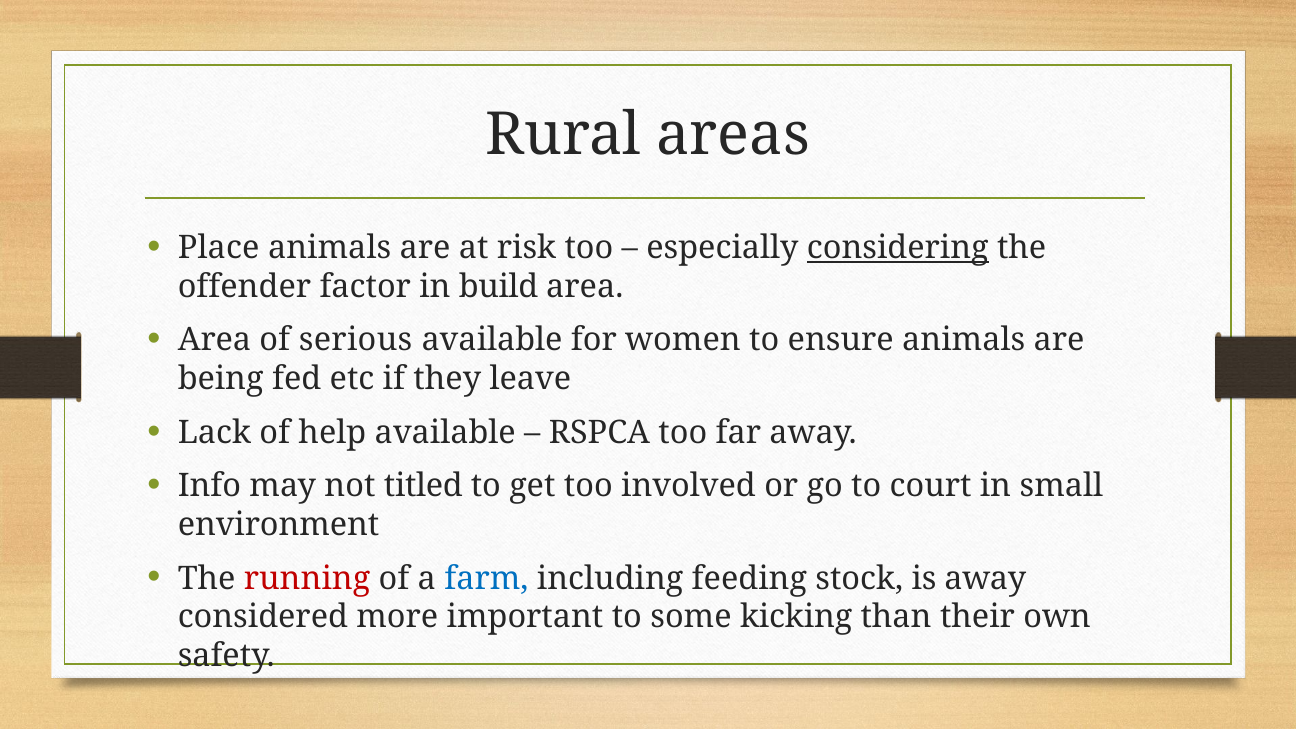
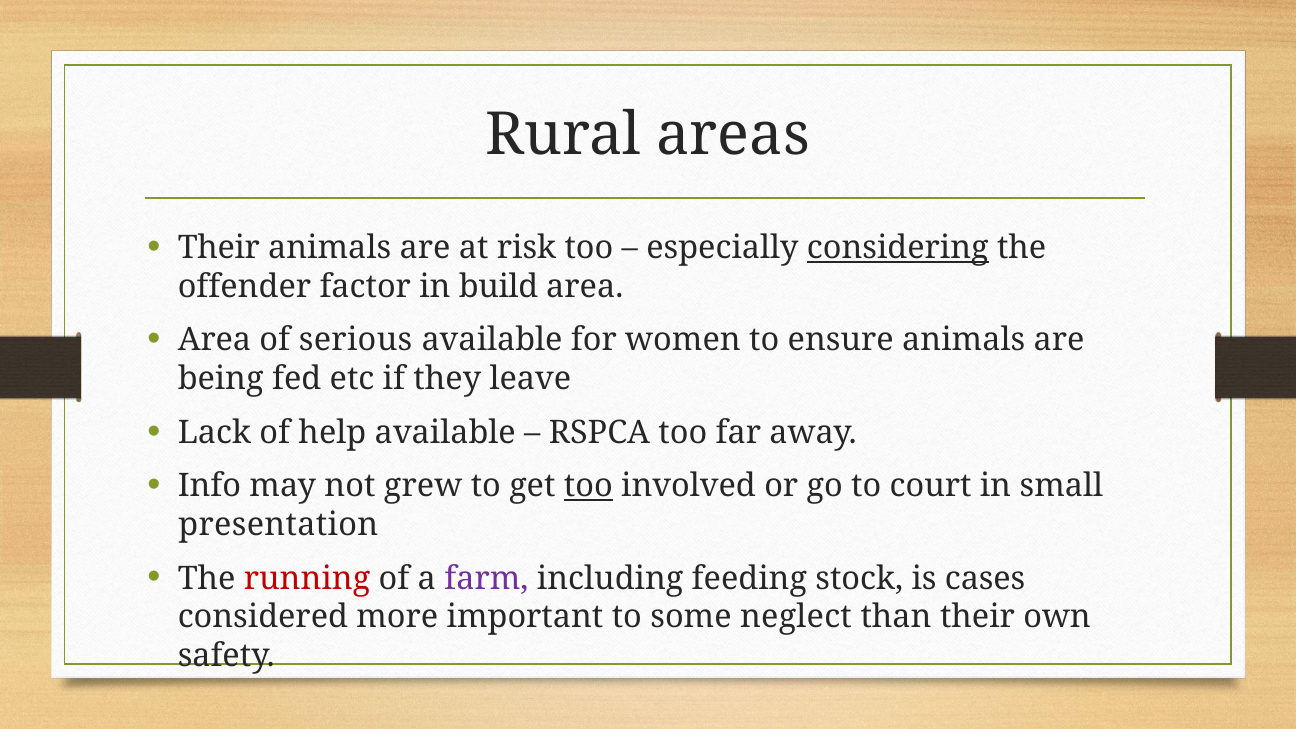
Place: Place -> Their (219, 248)
titled: titled -> grew (423, 486)
too underline: none -> present (588, 486)
environment: environment -> presentation (278, 525)
farm colour: blue -> purple (486, 578)
is away: away -> cases (985, 578)
kicking: kicking -> neglect (796, 617)
